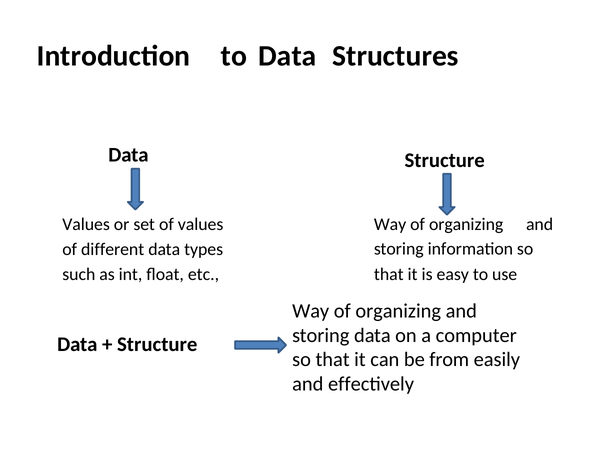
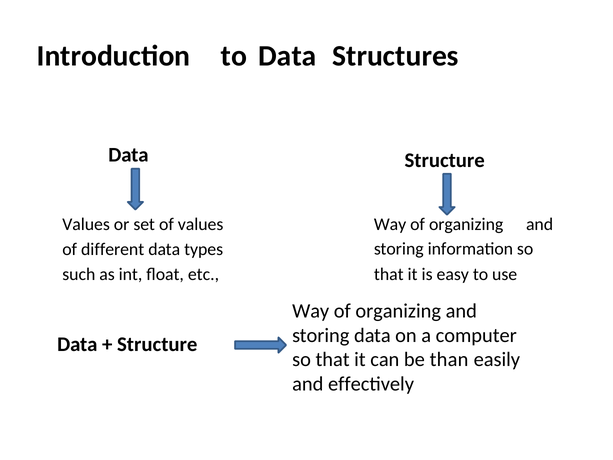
from: from -> than (449, 360)
